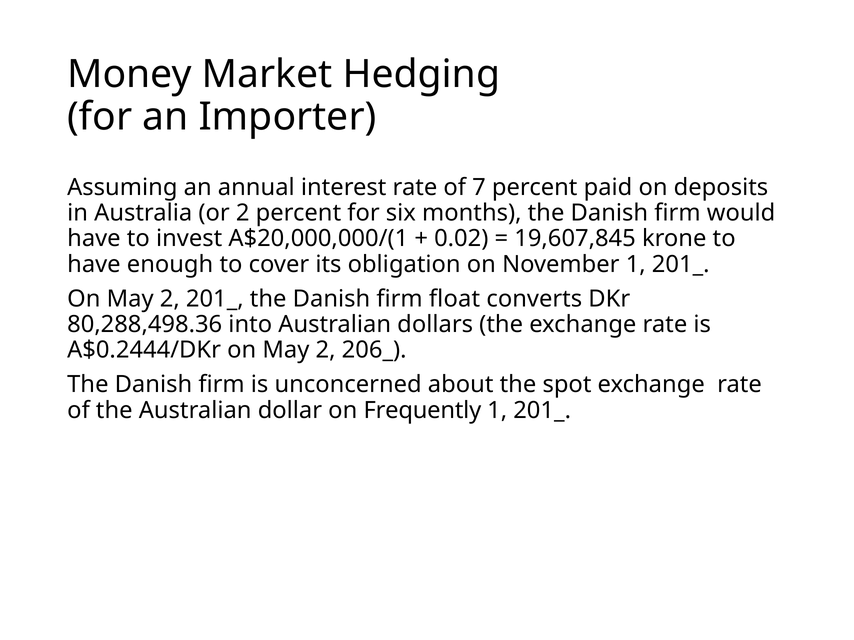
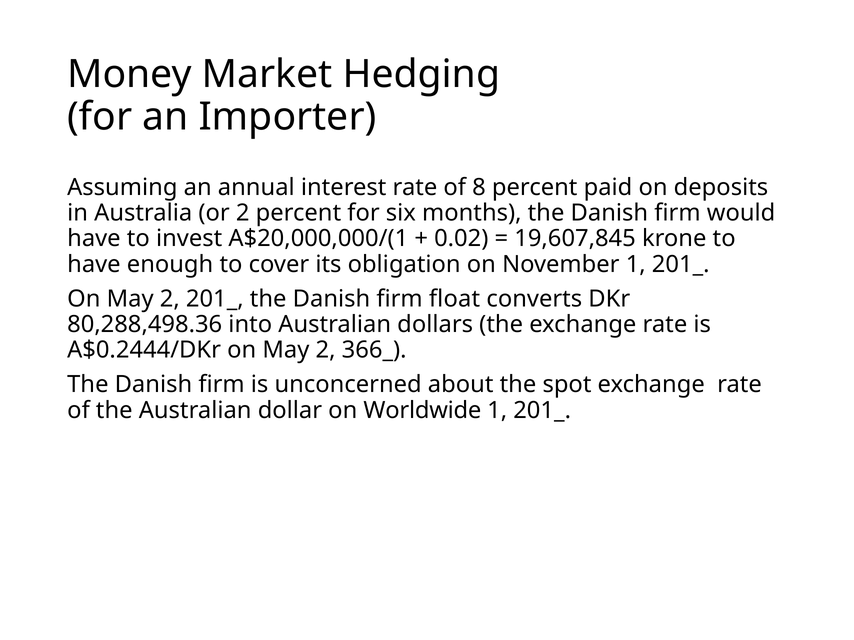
7: 7 -> 8 (479, 187)
206_: 206_ -> 366_ (374, 350)
Frequently: Frequently -> Worldwide (422, 411)
